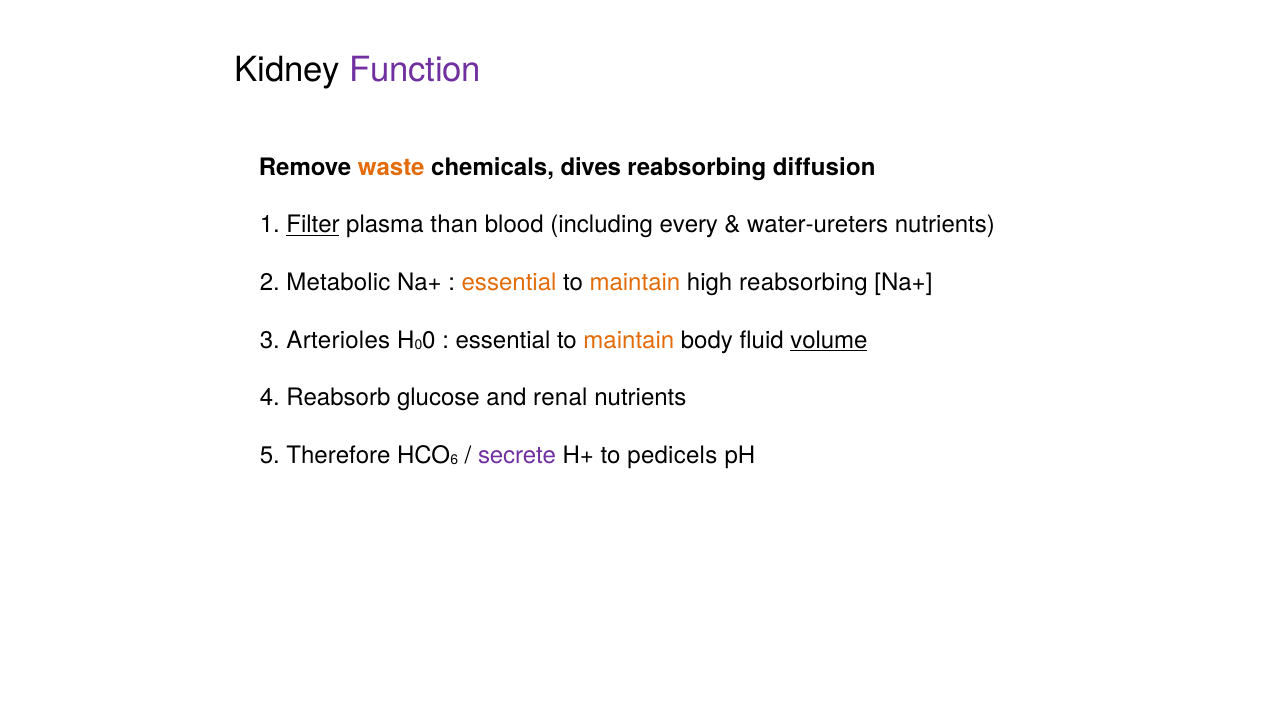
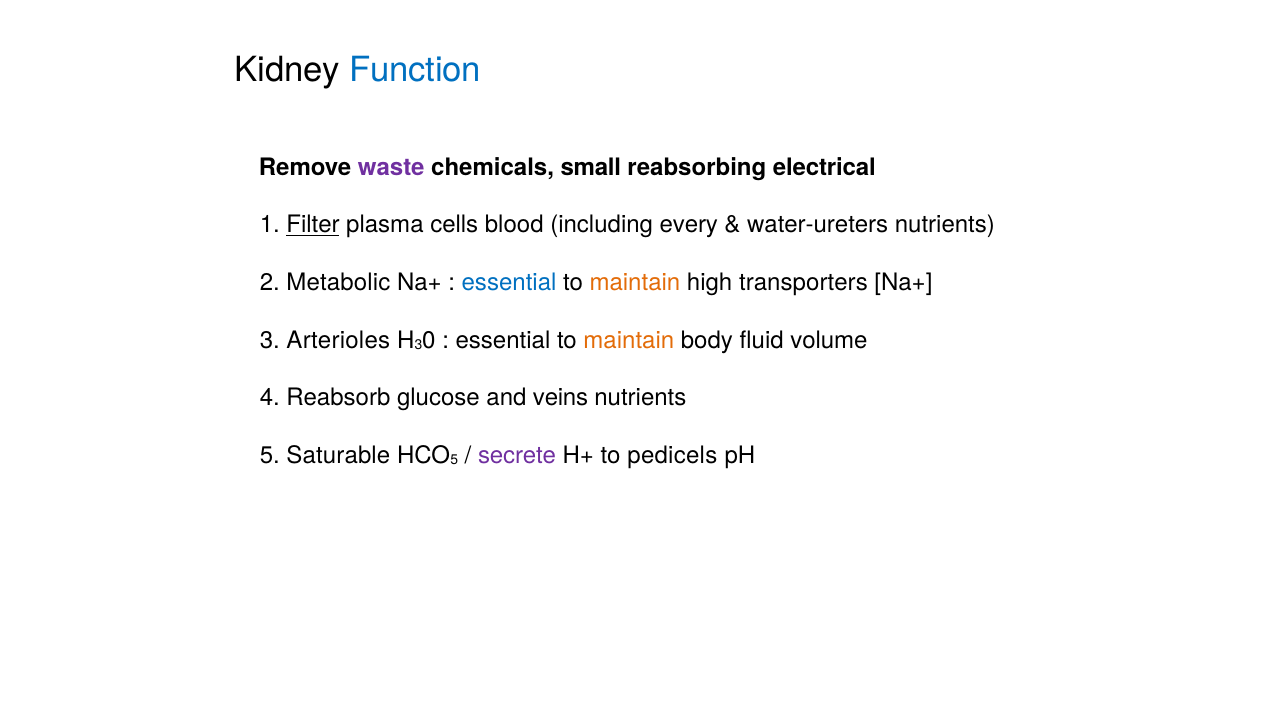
Function colour: purple -> blue (415, 70)
waste colour: orange -> purple (391, 167)
dives: dives -> small (591, 167)
diffusion: diffusion -> electrical (824, 167)
than: than -> cells (454, 225)
essential colour: orange -> blue (509, 283)
high reabsorbing: reabsorbing -> transporters (803, 283)
0: 0 -> 3 (418, 345)
volume underline: present -> none (829, 340)
renal: renal -> veins (561, 398)
Therefore: Therefore -> Saturable (338, 456)
6: 6 -> 5 (454, 460)
